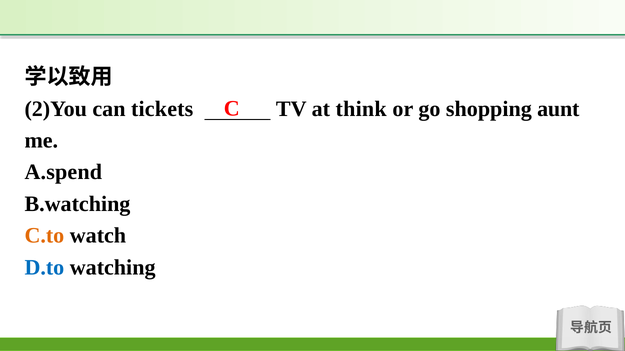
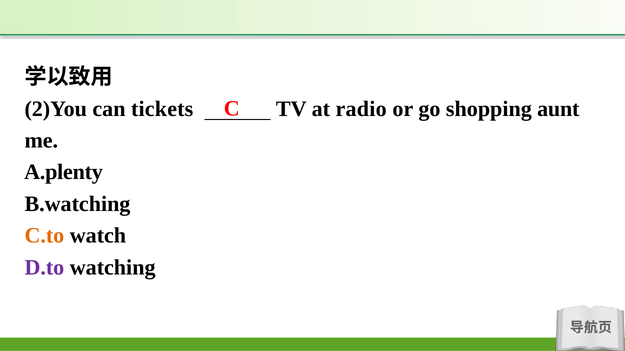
think: think -> radio (361, 109)
A.spend: A.spend -> A.plenty (63, 172)
D.to colour: blue -> purple (44, 268)
